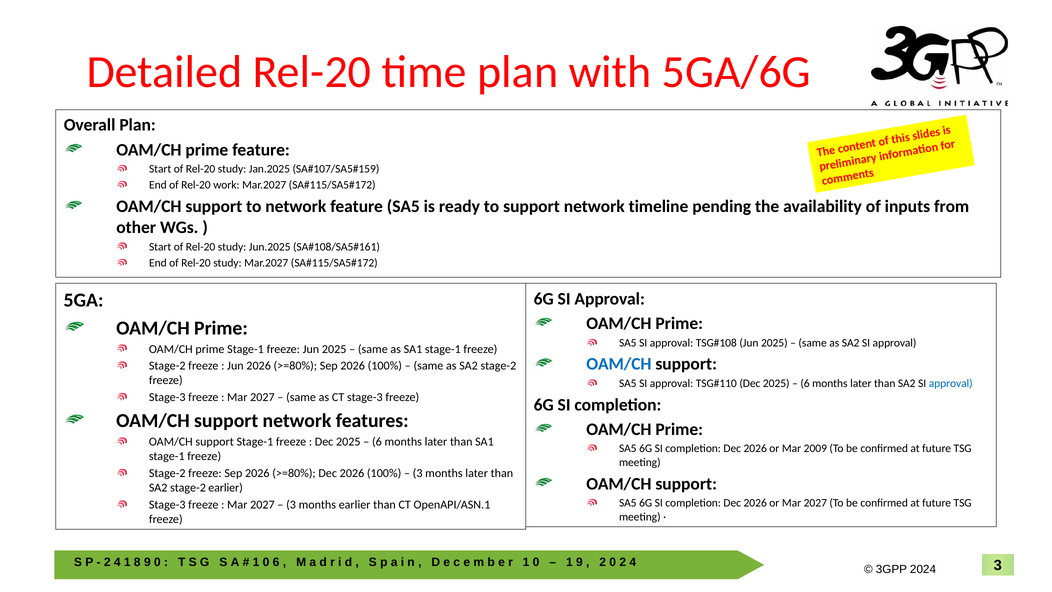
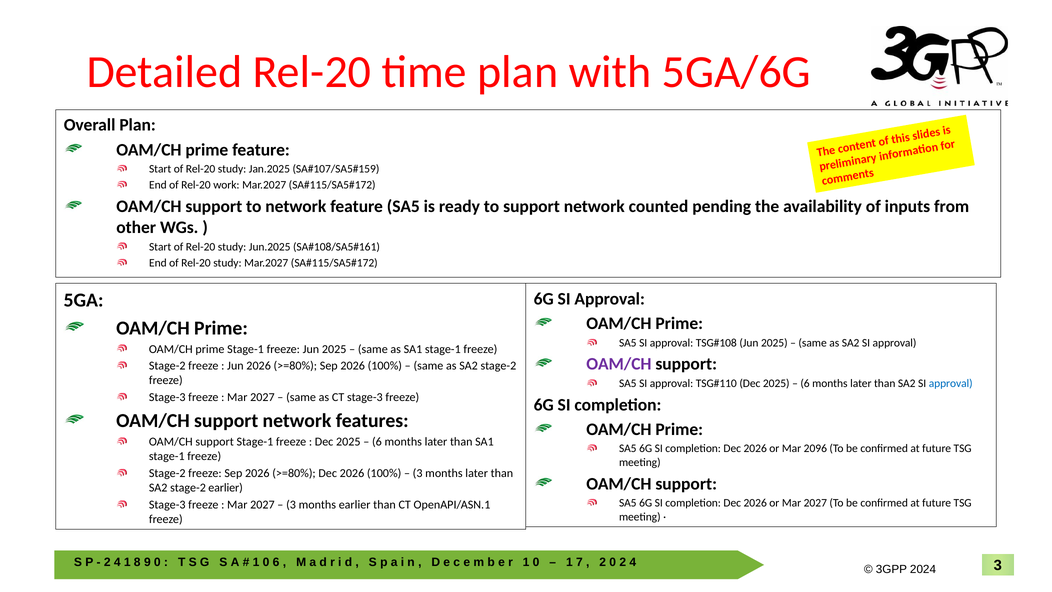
timeline: timeline -> counted (658, 206)
OAM/CH colour: blue -> purple (619, 364)
2009: 2009 -> 2096 (815, 449)
9: 9 -> 7 (579, 562)
